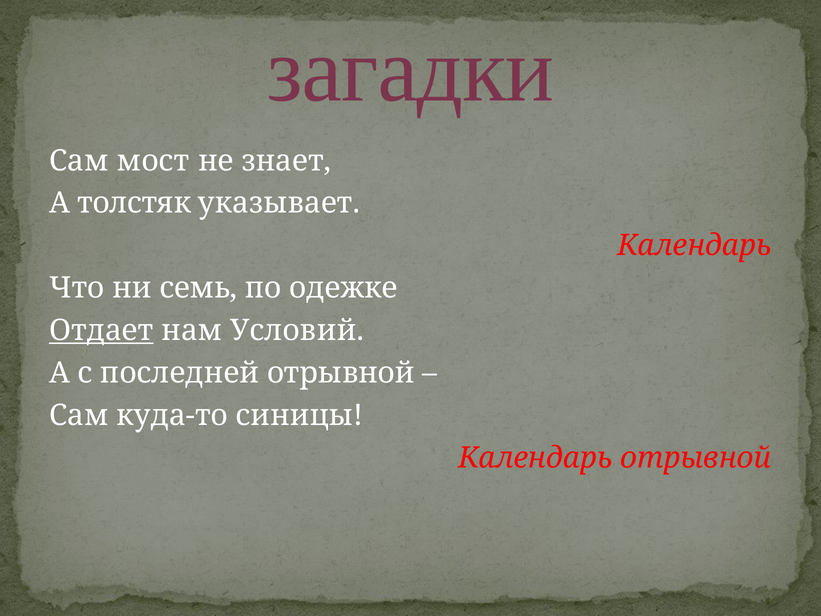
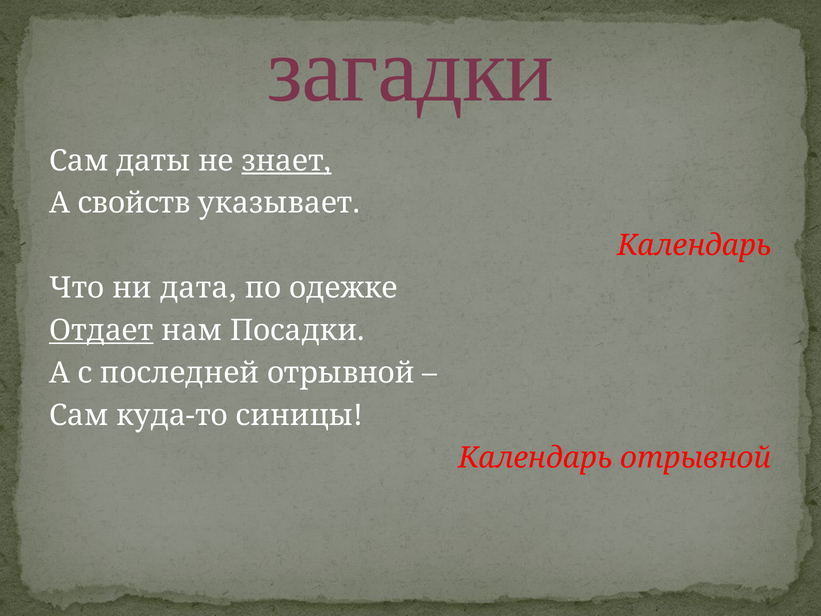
мост: мост -> даты (153, 161)
знает underline: none -> present (286, 161)
толстяк: толстяк -> свойств (134, 203)
семь: семь -> дата (198, 288)
Условий: Условий -> Посадки (297, 330)
